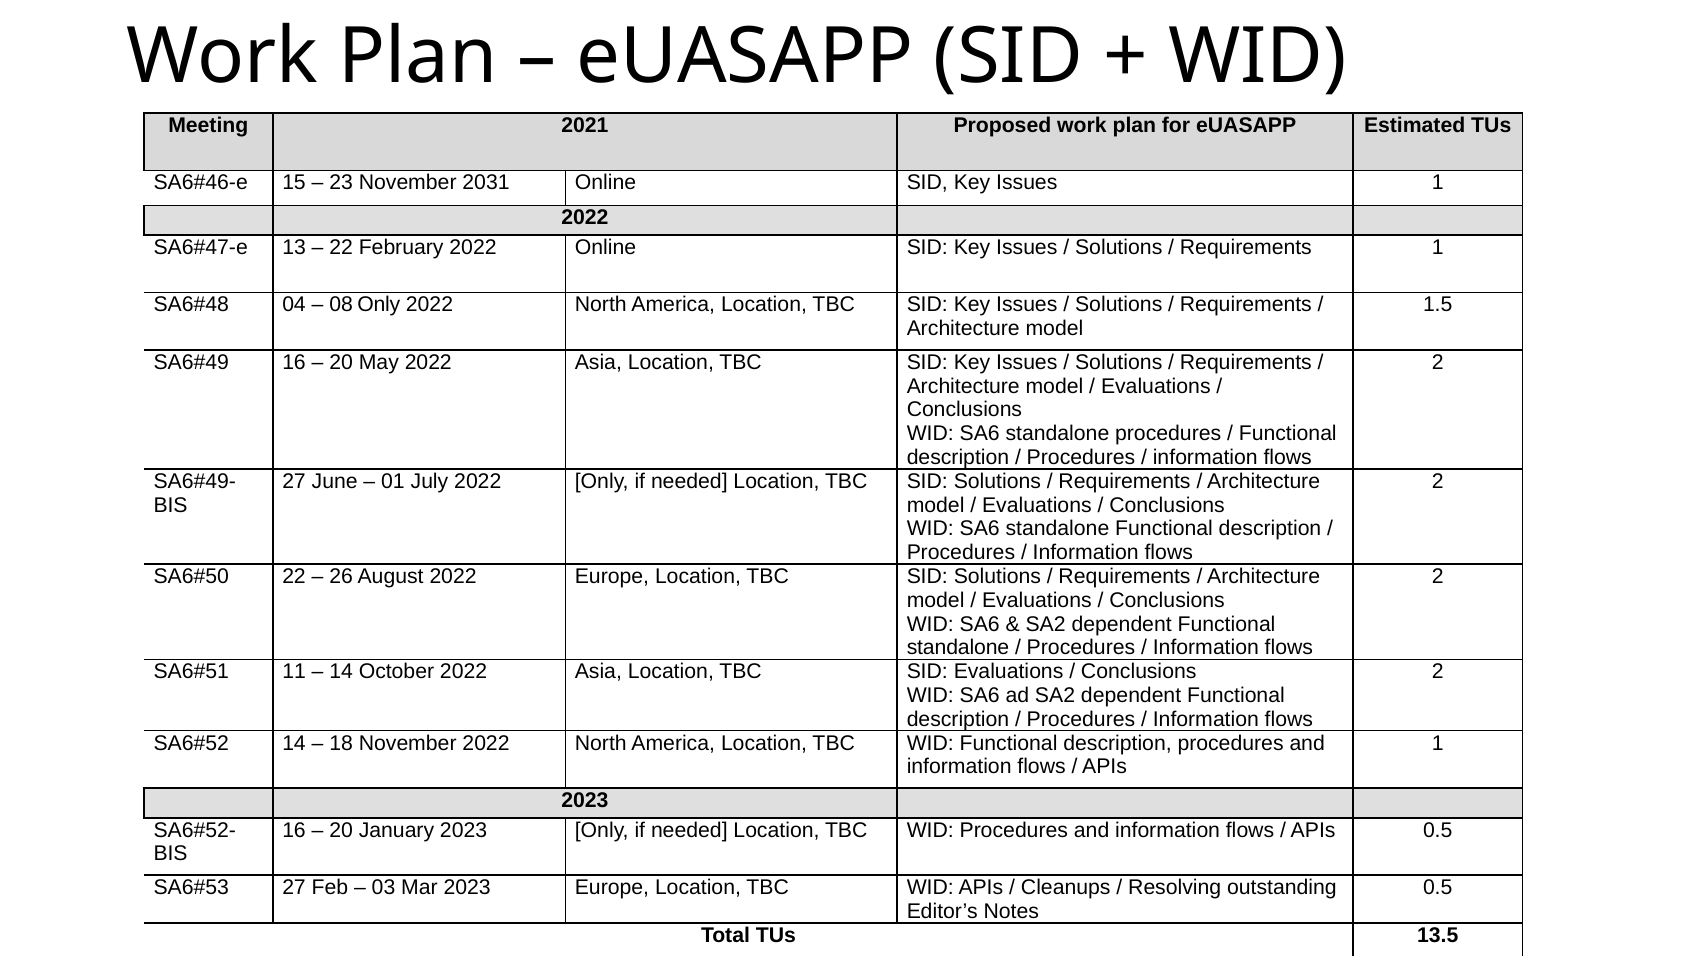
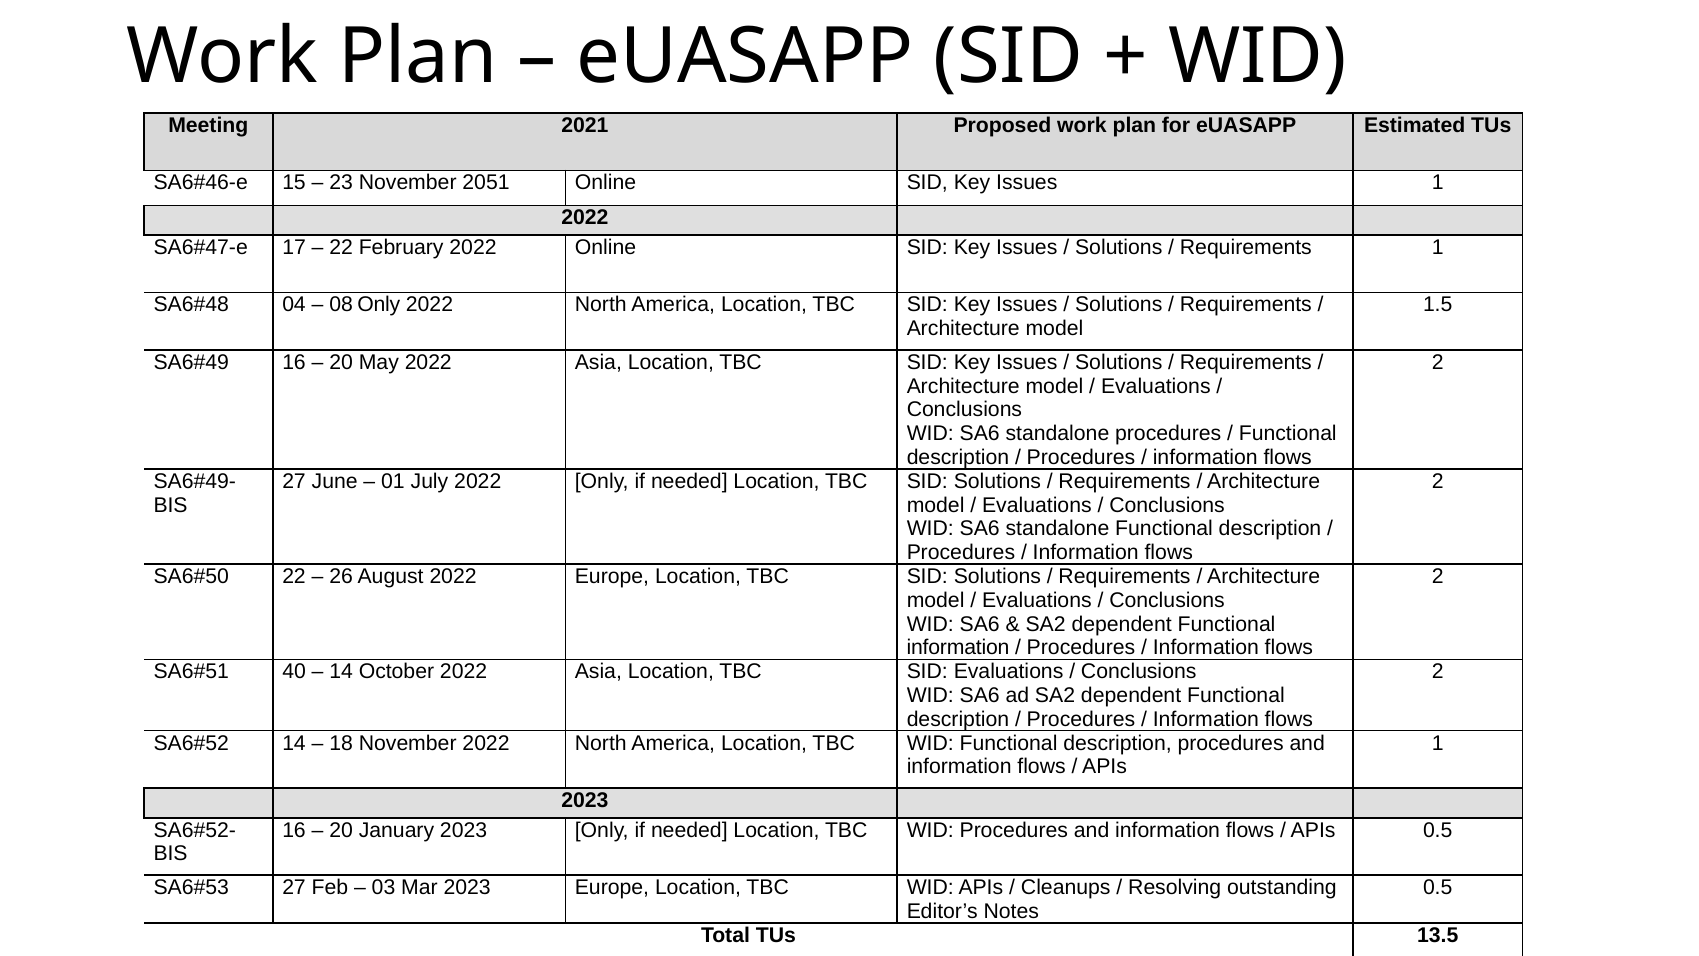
2031: 2031 -> 2051 (486, 183)
13: 13 -> 17 (294, 247)
standalone: standalone -> information (958, 648)
11: 11 -> 40 (294, 671)
